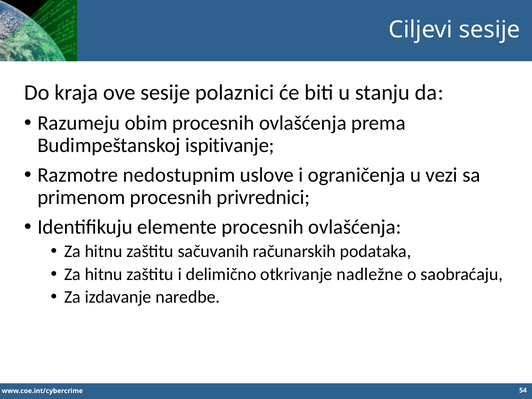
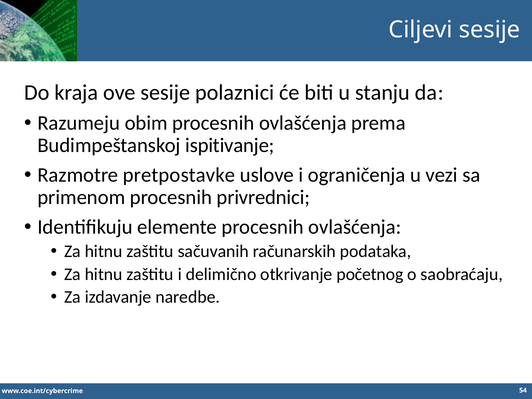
nedostupnim: nedostupnim -> pretpostavke (179, 175)
nadležne: nadležne -> početnog (370, 274)
